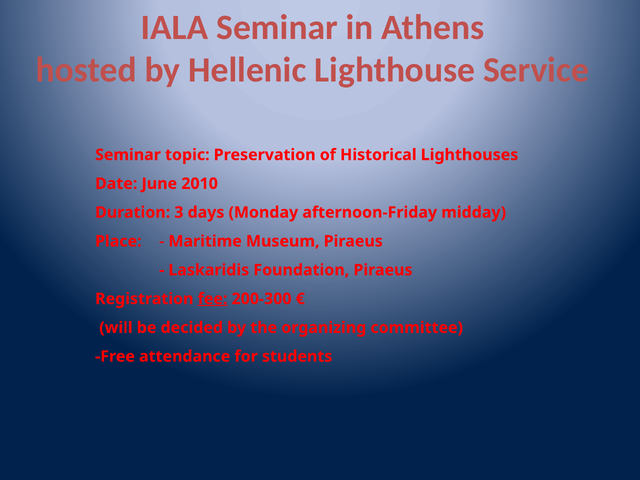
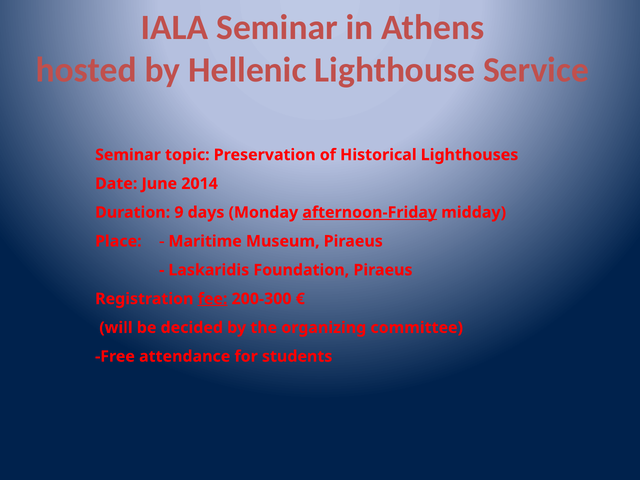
2010: 2010 -> 2014 (200, 184)
3: 3 -> 9 (179, 212)
afternoon-Friday underline: none -> present (370, 212)
